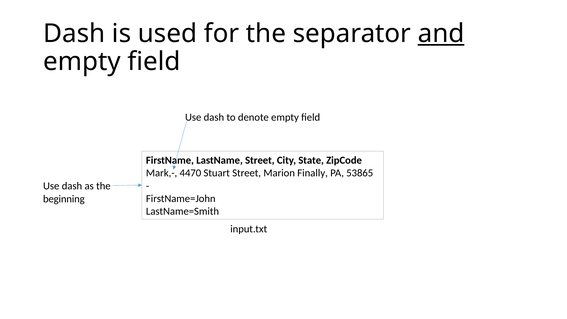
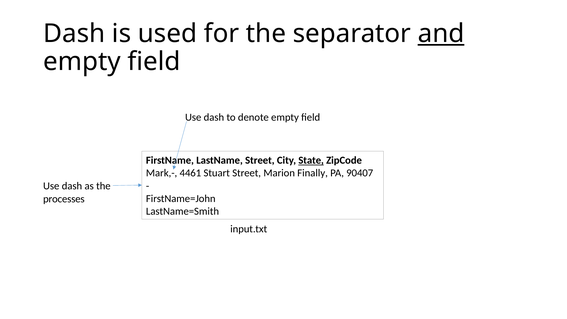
State underline: none -> present (311, 160)
4470: 4470 -> 4461 (190, 173)
53865: 53865 -> 90407 (360, 173)
beginning: beginning -> processes (64, 199)
